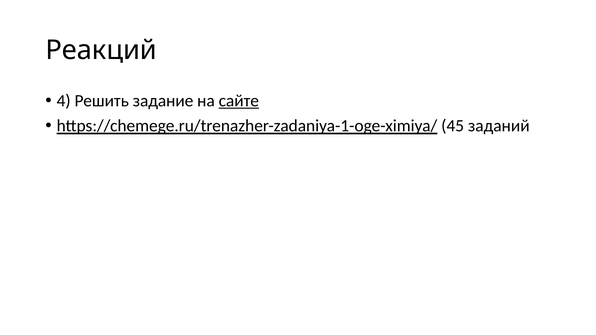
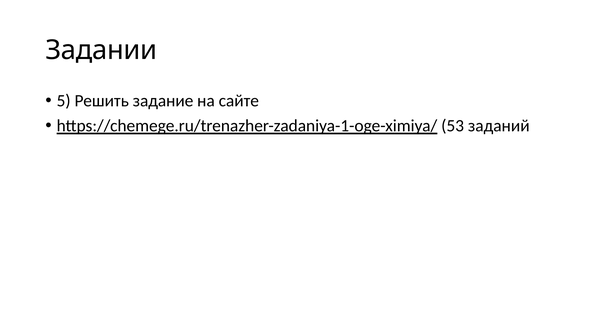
Реакций: Реакций -> Задании (101, 50)
4: 4 -> 5 (64, 101)
сайте underline: present -> none (239, 101)
45: 45 -> 53 (453, 126)
